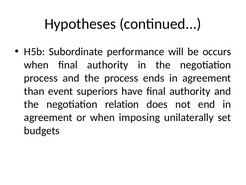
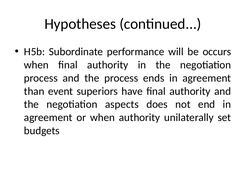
relation: relation -> aspects (122, 104)
when imposing: imposing -> authority (140, 117)
